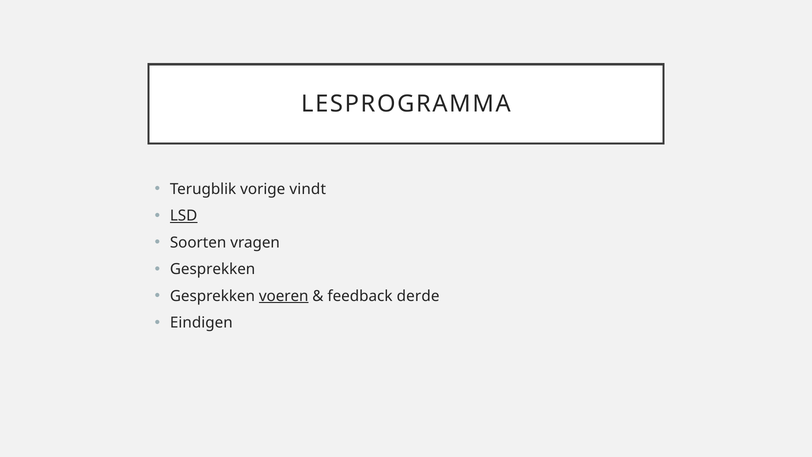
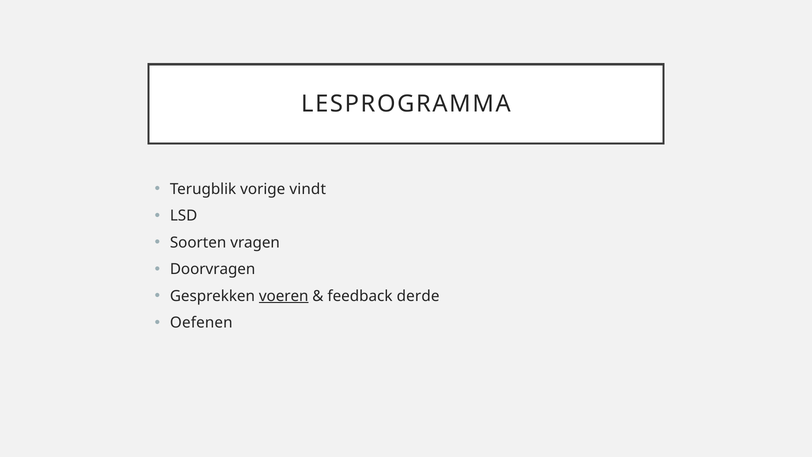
LSD underline: present -> none (184, 216)
Gesprekken: Gesprekken -> Doorvragen (213, 269)
Eindigen: Eindigen -> Oefenen (201, 323)
